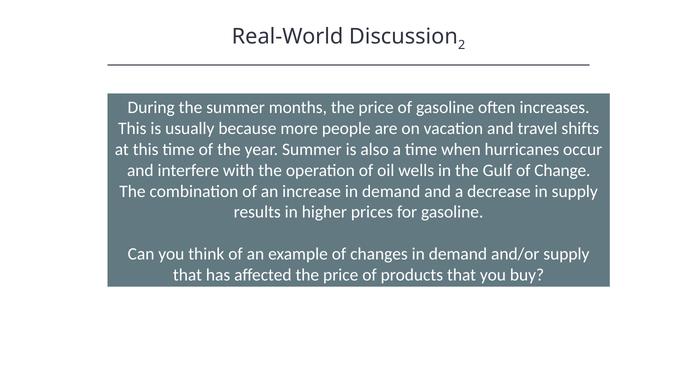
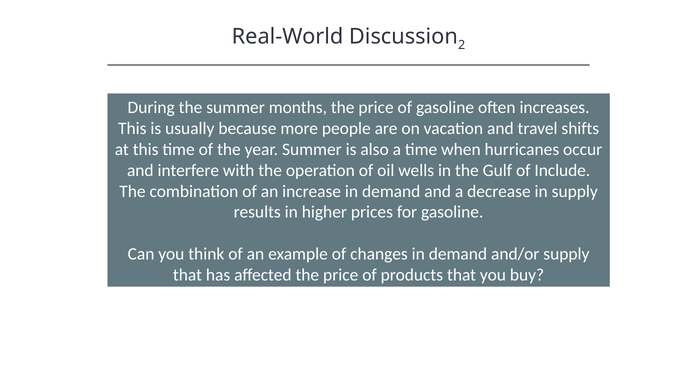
Change: Change -> Include (562, 170)
